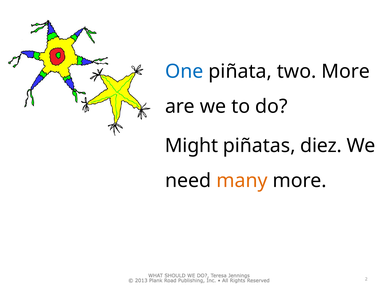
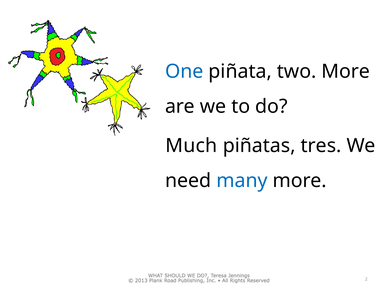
Might: Might -> Much (191, 146)
diez: diez -> tres (321, 146)
many colour: orange -> blue (242, 181)
